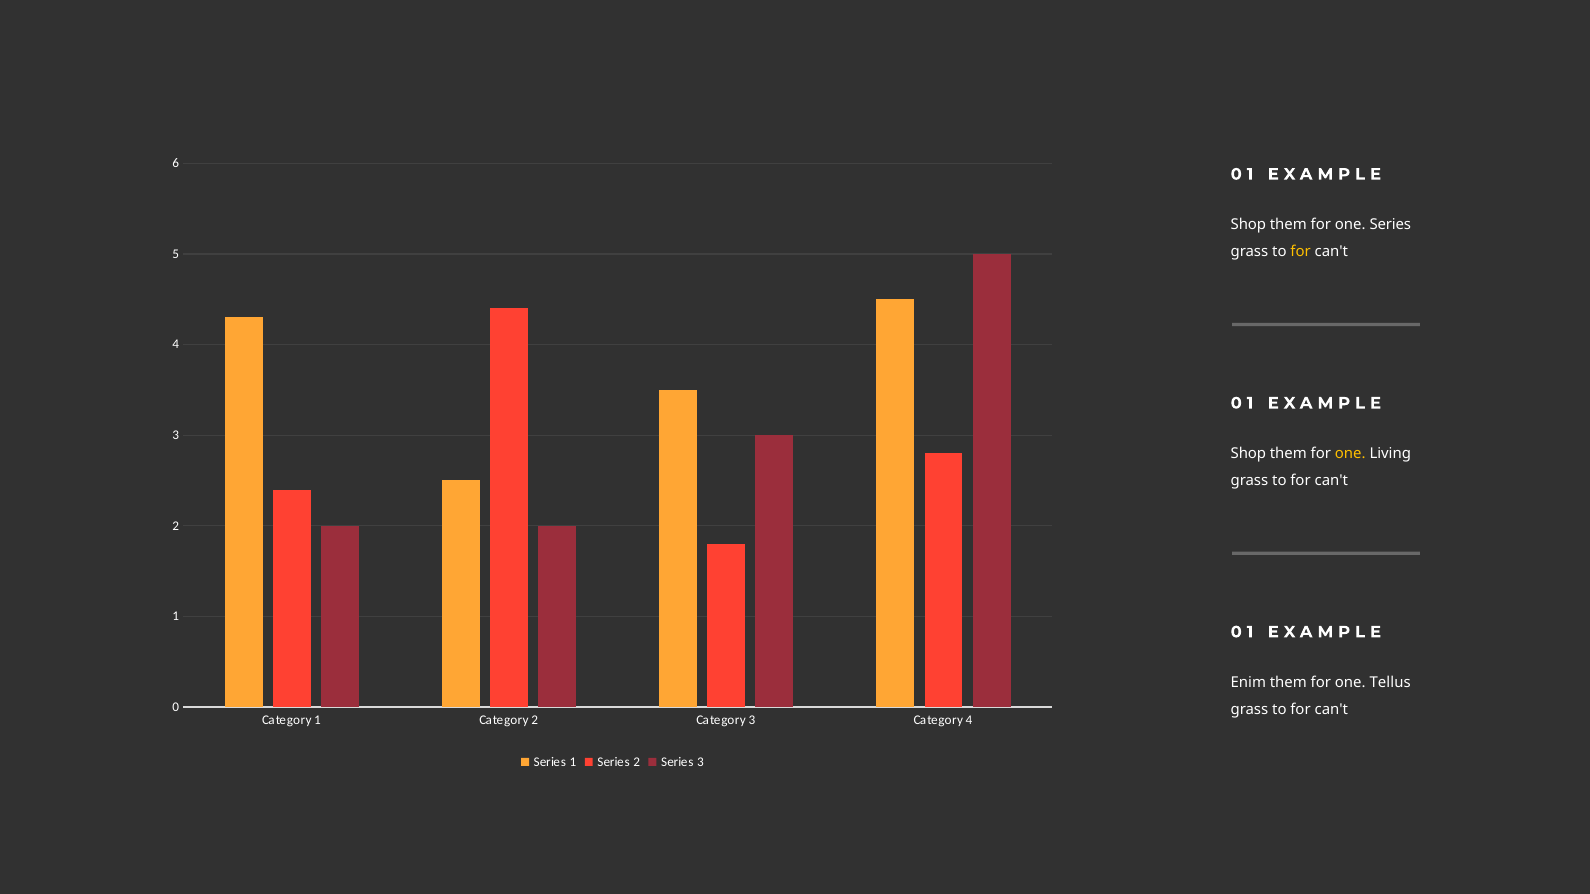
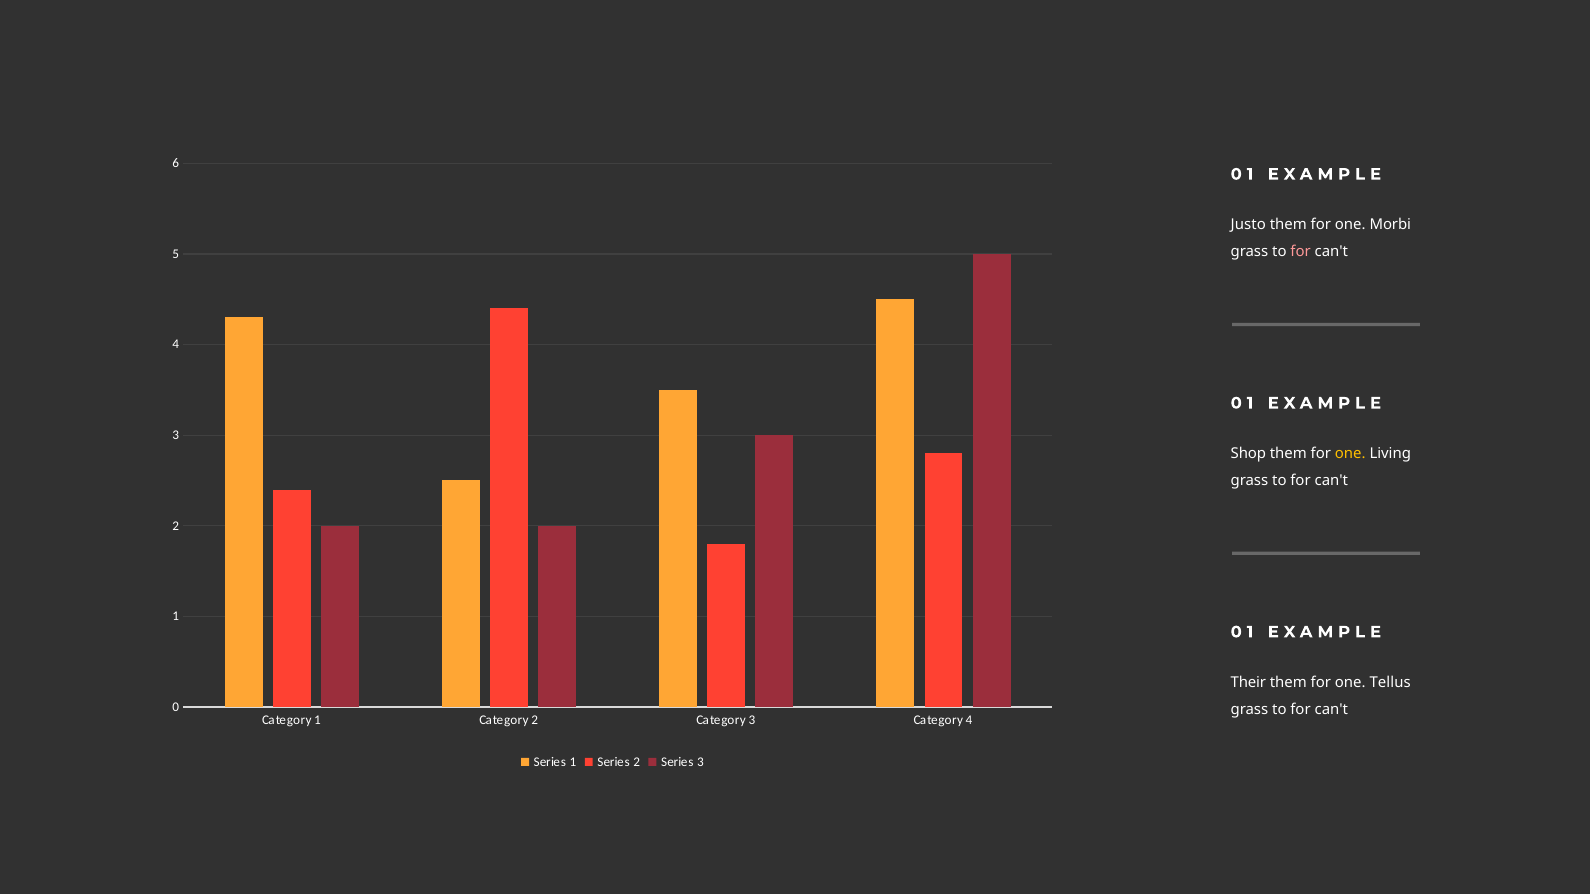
Shop: Shop -> Justo (1248, 225)
one Series: Series -> Morbi (1390, 225)
for colour: yellow -> pink (1301, 252)
Enim: Enim -> Their (1248, 683)
